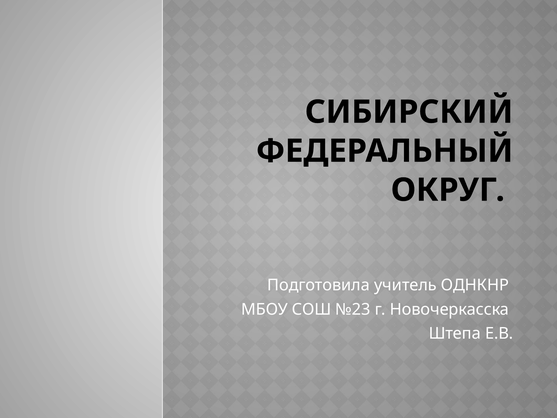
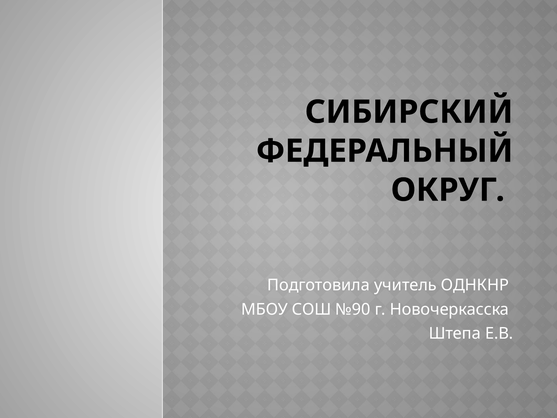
№23: №23 -> №90 (353, 309)
